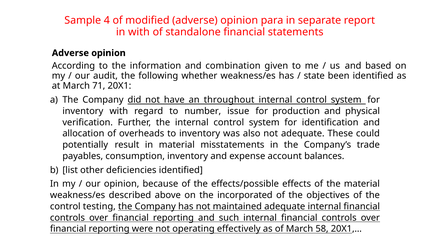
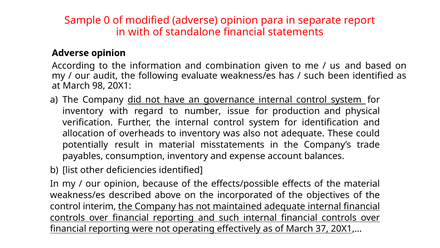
4: 4 -> 0 (107, 20)
whether: whether -> evaluate (199, 76)
state: state -> such (314, 76)
71: 71 -> 98 (99, 86)
throughout: throughout -> governance (229, 100)
testing: testing -> interim (99, 206)
58: 58 -> 37 (322, 228)
